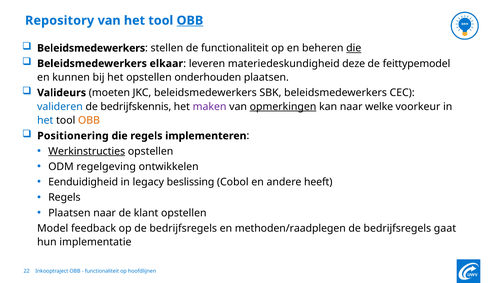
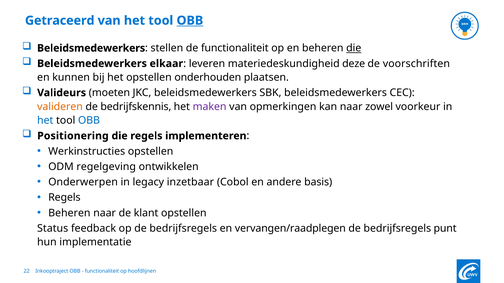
Repository: Repository -> Getraceerd (60, 21)
feittypemodel: feittypemodel -> voorschriften (416, 64)
valideren colour: blue -> orange (60, 107)
opmerkingen underline: present -> none (283, 107)
welke: welke -> zowel (379, 107)
OBB colour: orange -> blue (89, 121)
Werkinstructies underline: present -> none (87, 152)
Eenduidigheid: Eenduidigheid -> Onderwerpen (83, 182)
beslissing: beslissing -> inzetbaar (190, 182)
heeft: heeft -> basis (318, 182)
Plaatsen: Plaatsen -> Beheren (69, 213)
Model: Model -> Status (53, 229)
methoden/raadplegen: methoden/raadplegen -> vervangen/raadplegen (290, 229)
gaat: gaat -> punt (445, 229)
